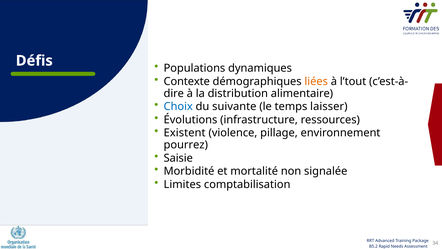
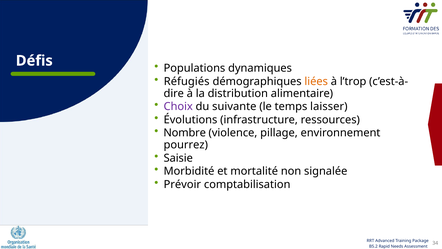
Contexte: Contexte -> Réfugiés (187, 81)
l’tout: l’tout -> l’trop (353, 81)
Choix colour: blue -> purple (178, 106)
Existent: Existent -> Nombre (185, 133)
Limites: Limites -> Prévoir (182, 184)
